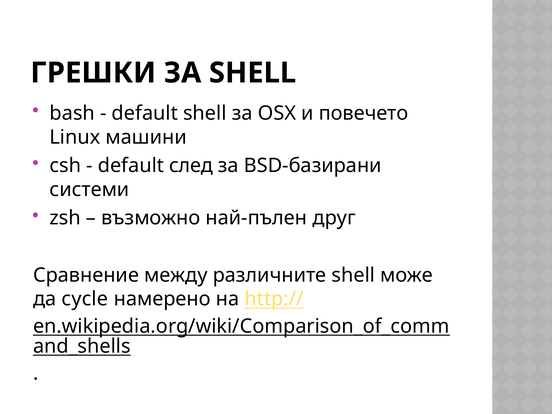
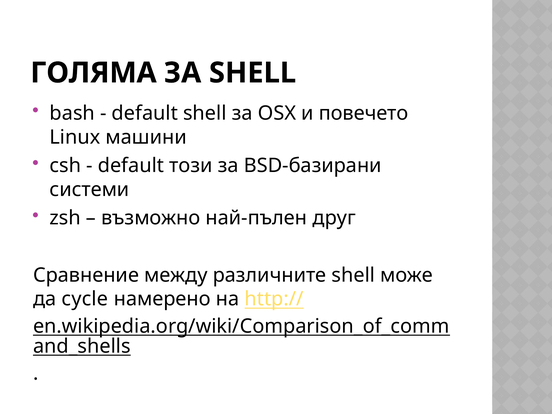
ГРЕШКИ: ГРЕШКИ -> ГОЛЯМА (93, 73)
след: след -> този (191, 166)
